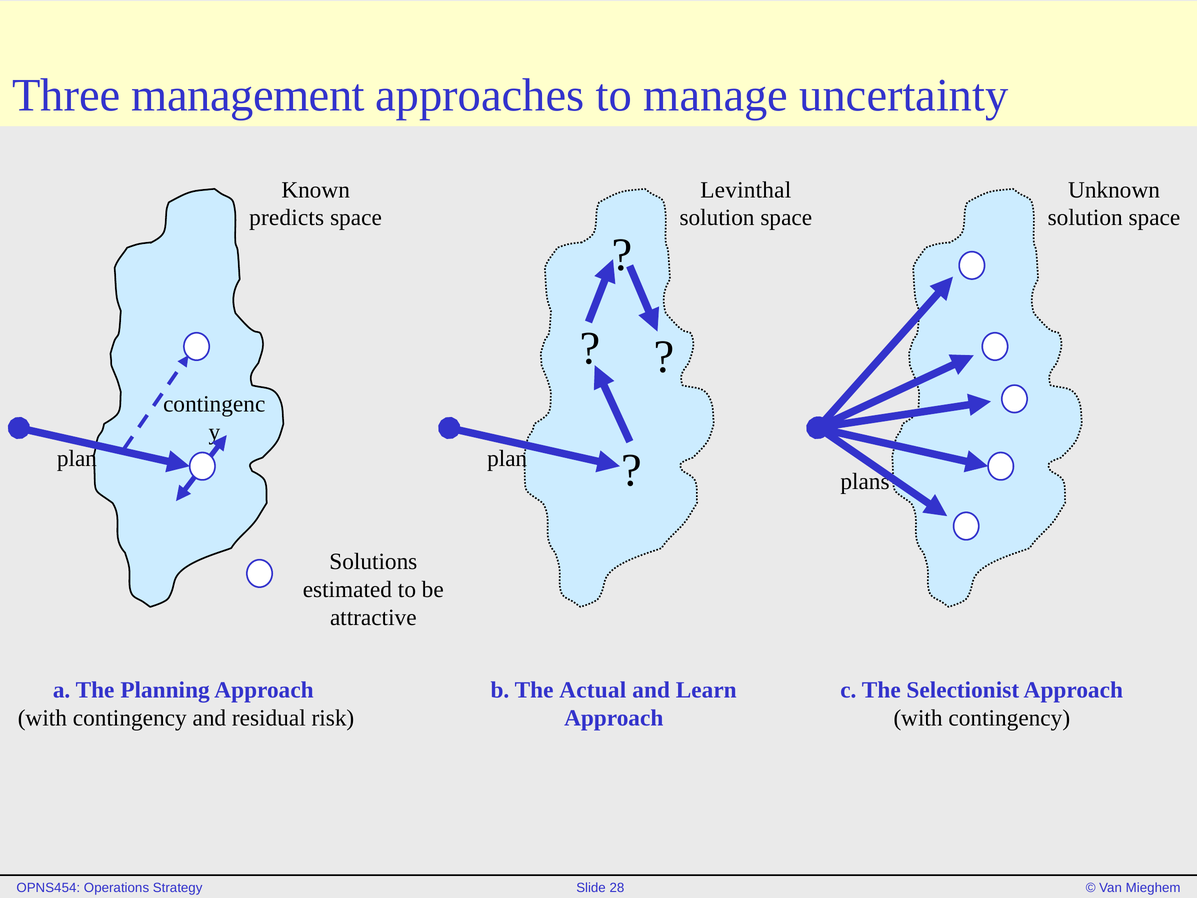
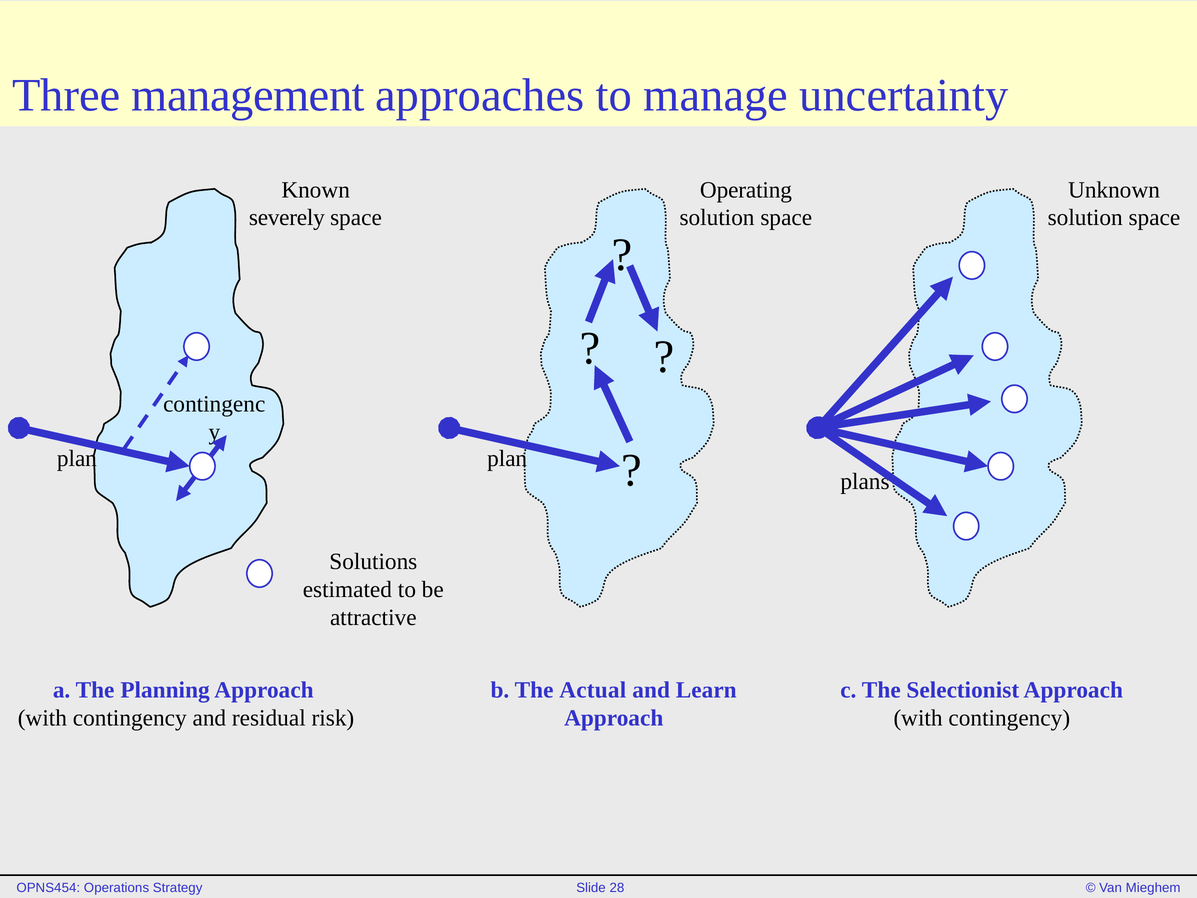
Levinthal: Levinthal -> Operating (746, 190)
predicts: predicts -> severely (287, 218)
